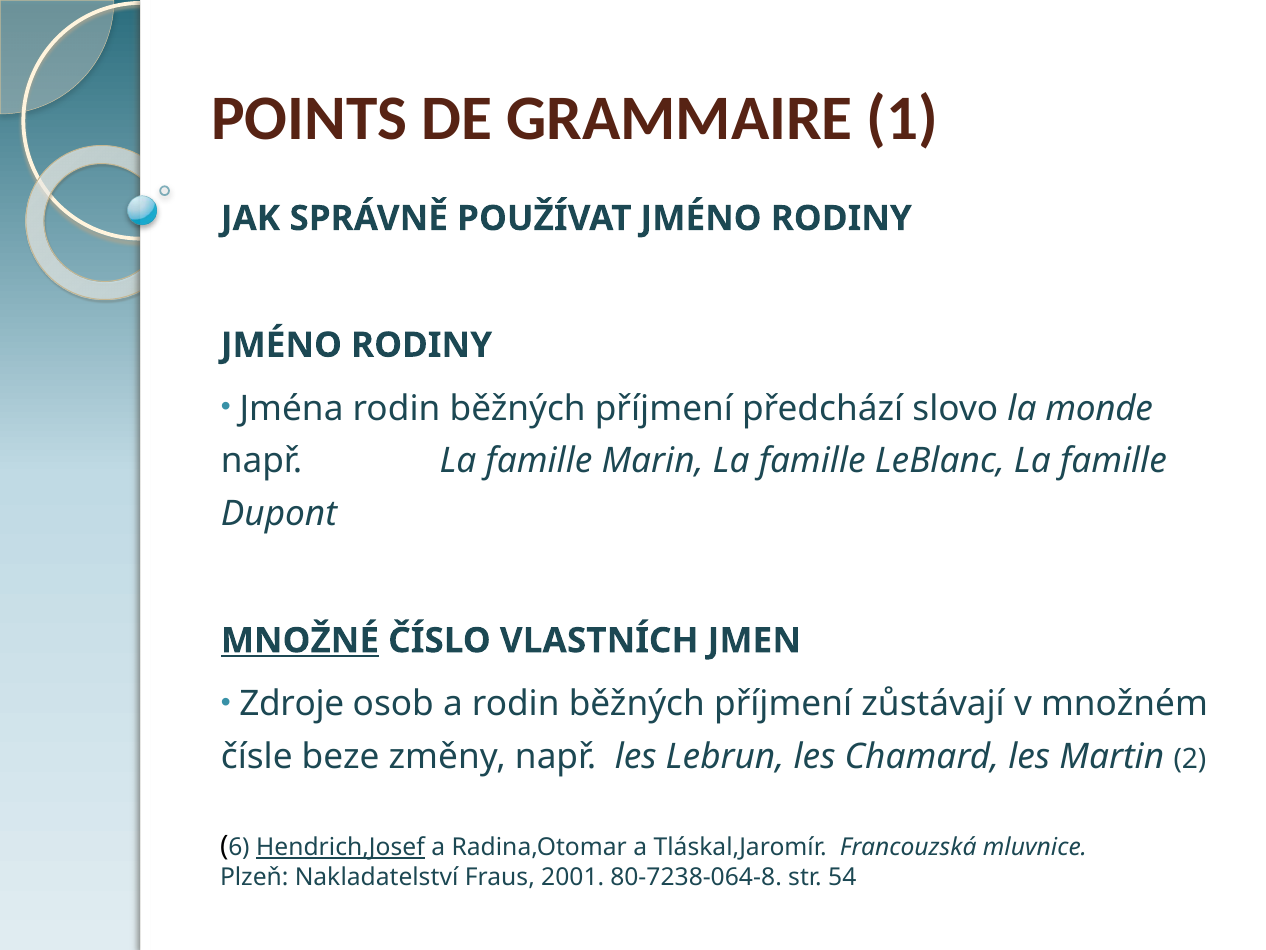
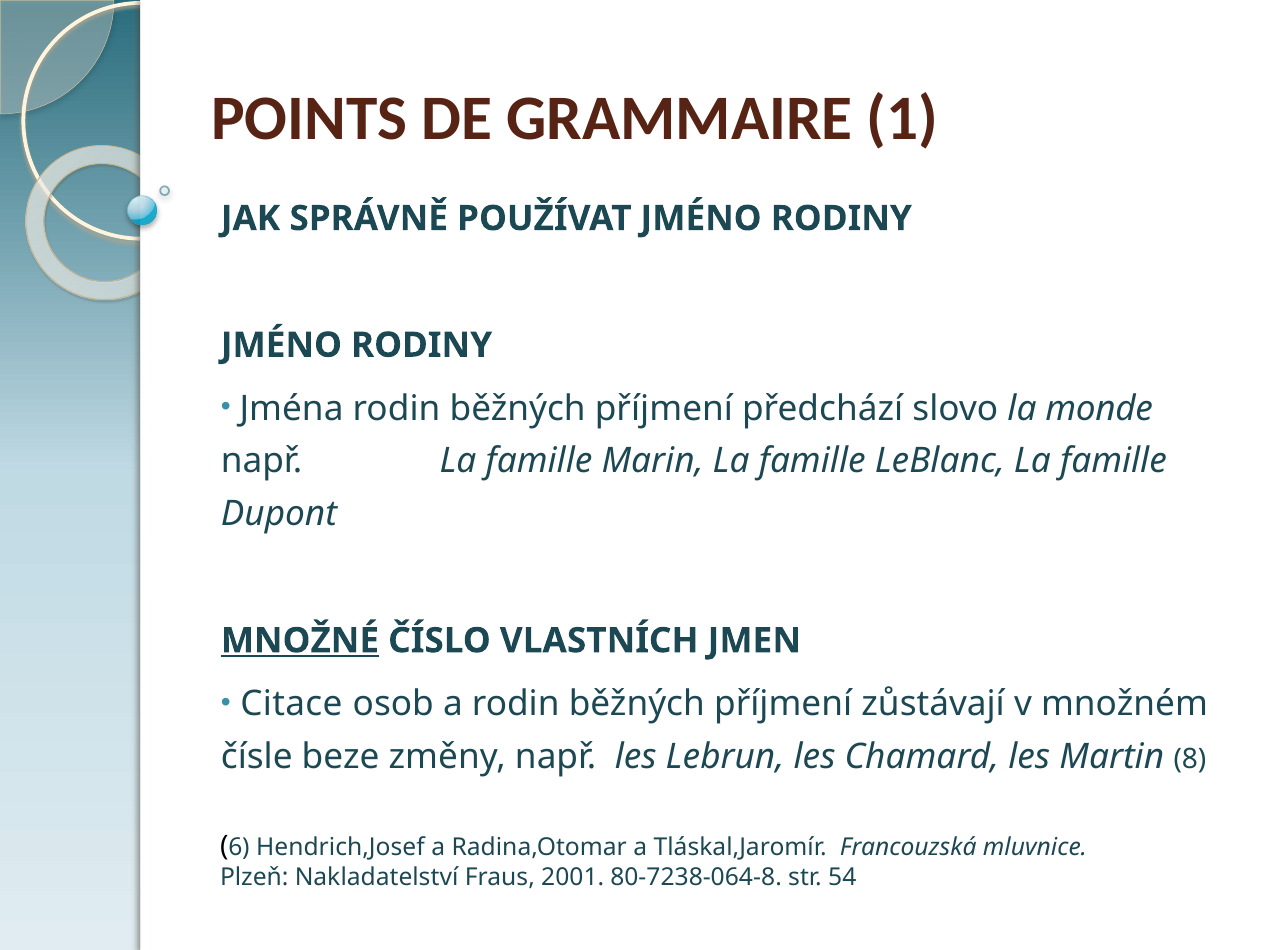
Zdroje: Zdroje -> Citace (291, 704)
2: 2 -> 8 (1190, 759)
Hendrich,Josef underline: present -> none (341, 847)
